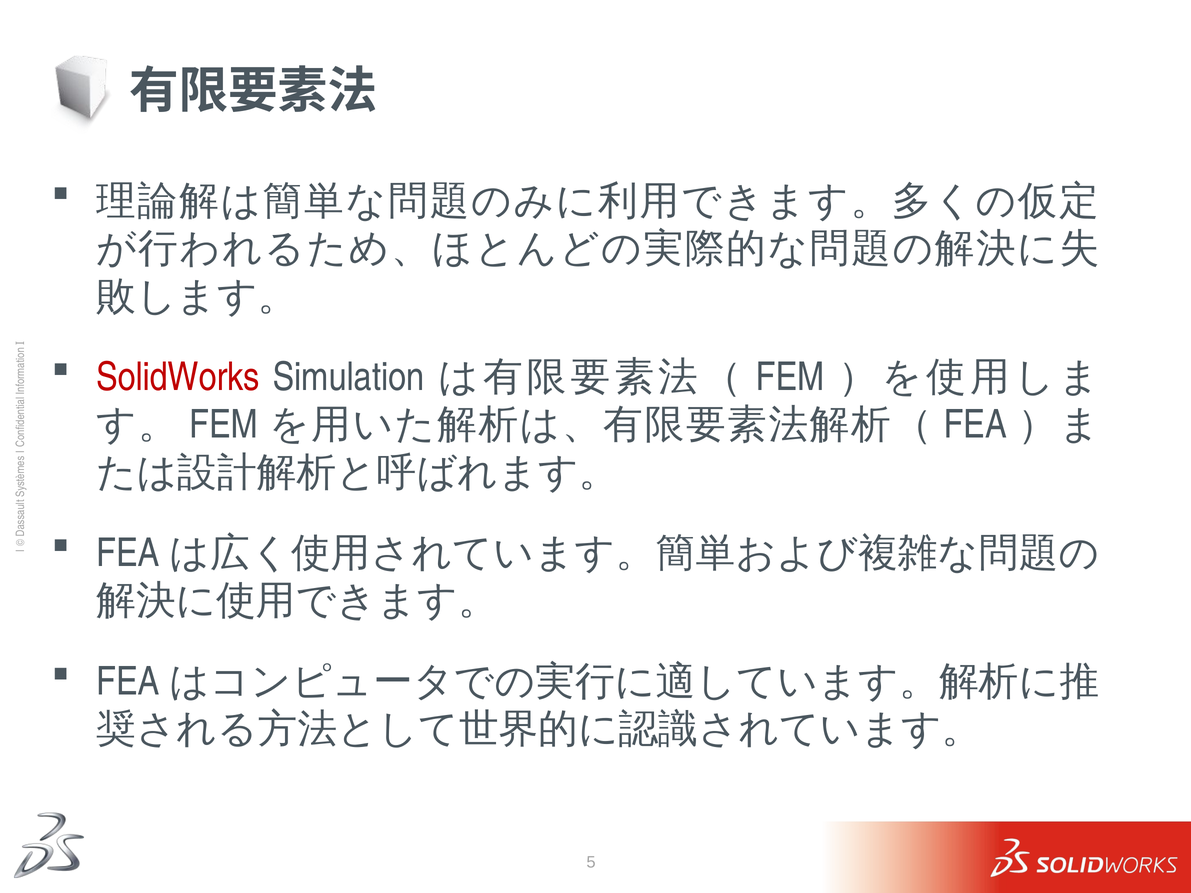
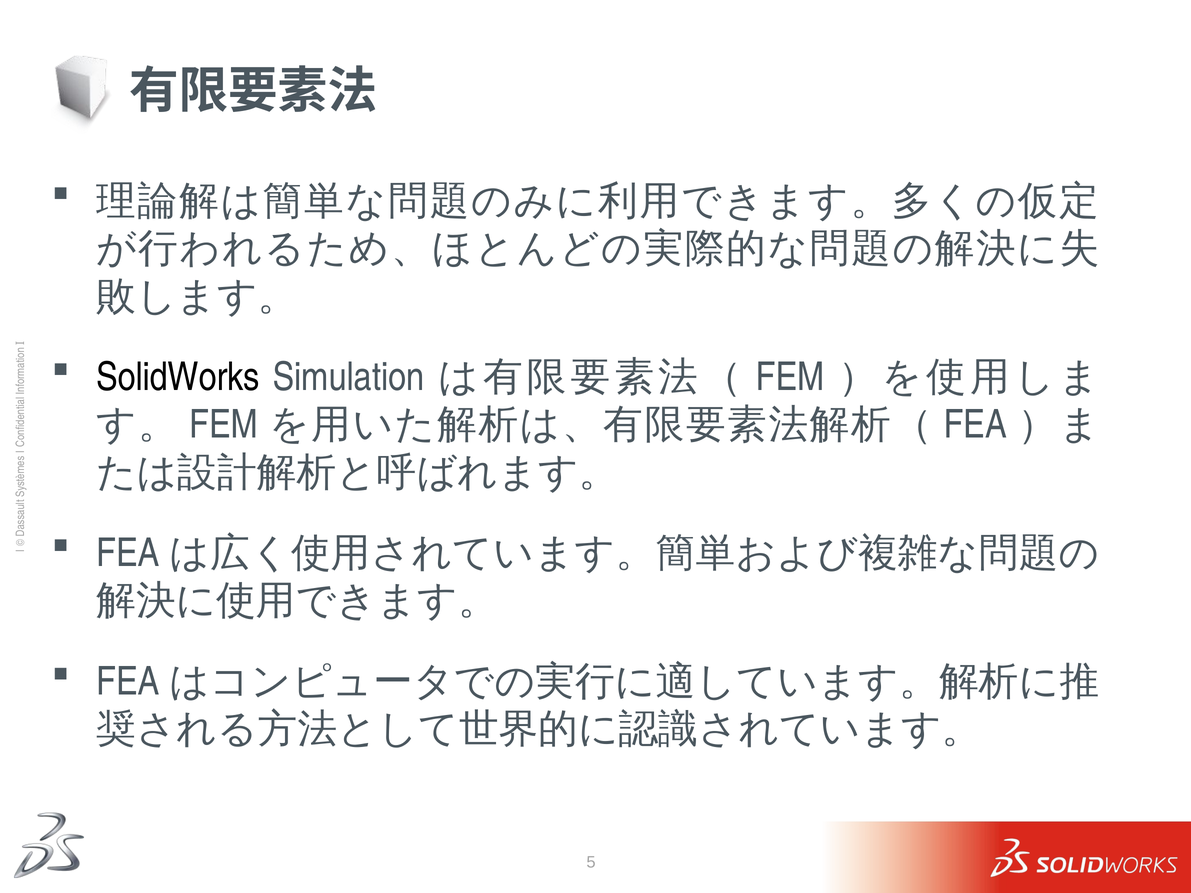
SolidWorks colour: red -> black (178, 377)
